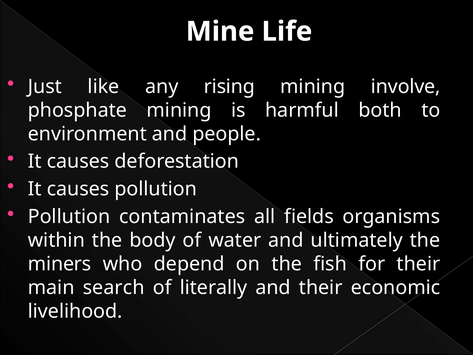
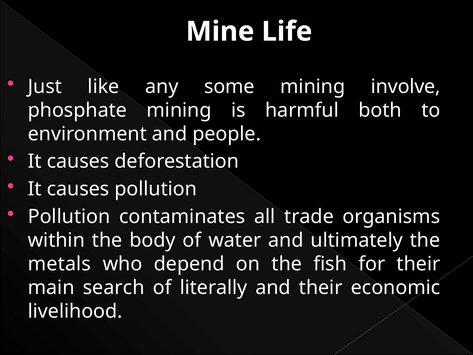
rising: rising -> some (229, 86)
fields: fields -> trade (309, 217)
miners: miners -> metals (59, 264)
